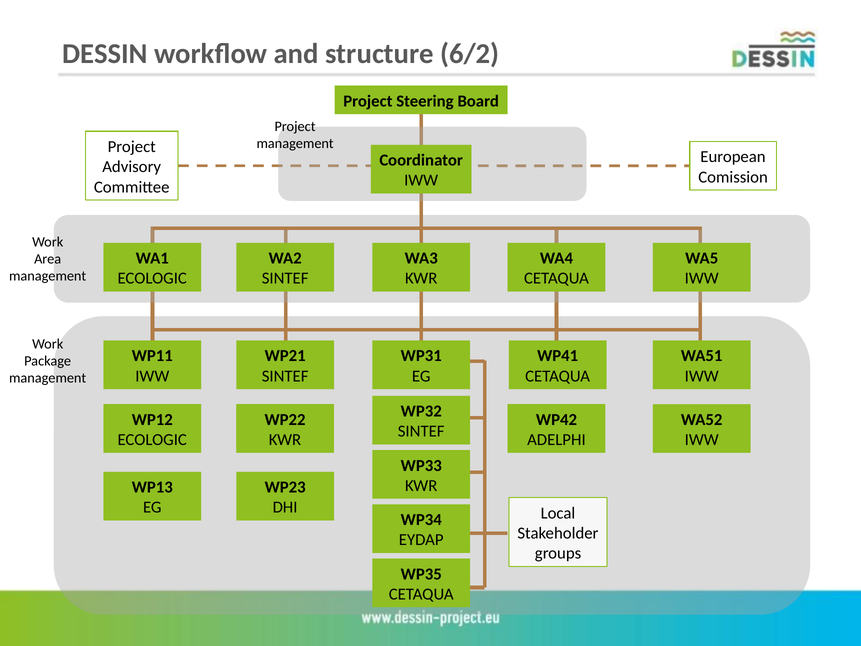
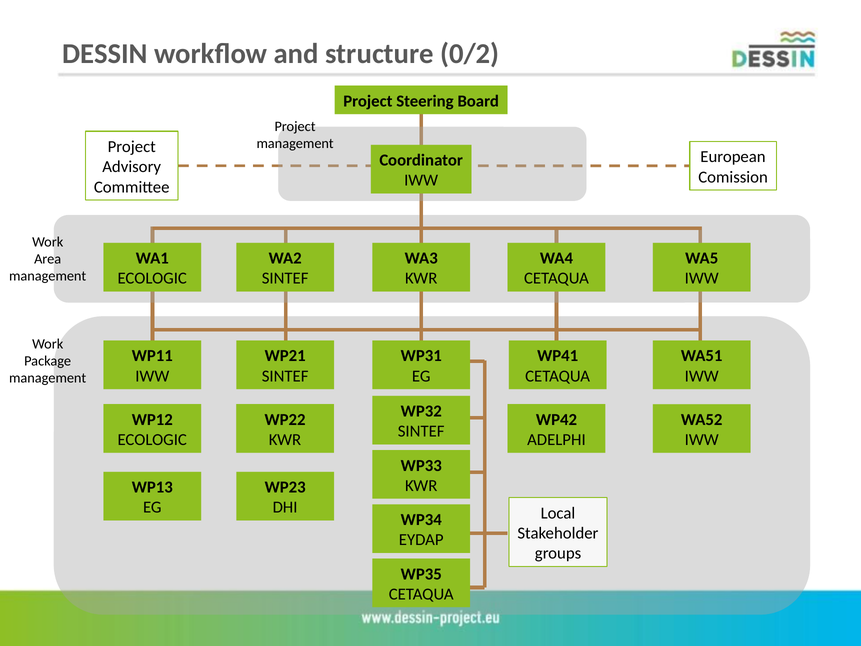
6/2: 6/2 -> 0/2 (470, 54)
